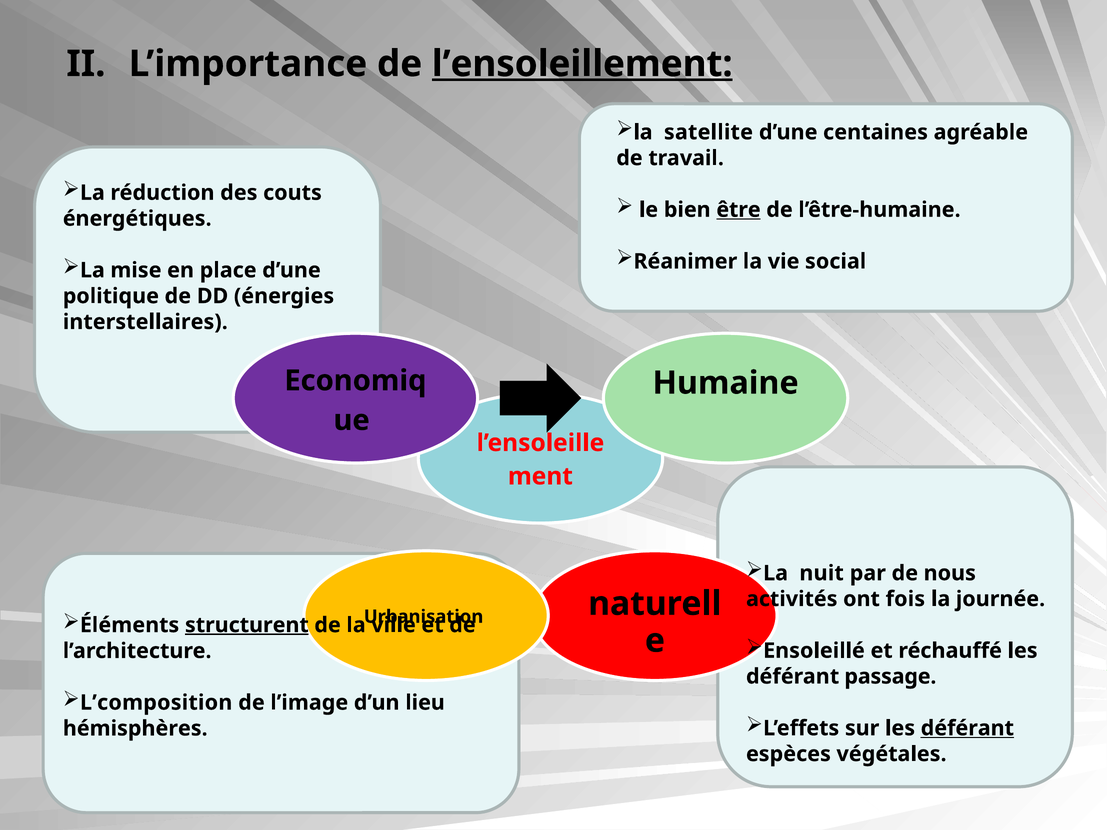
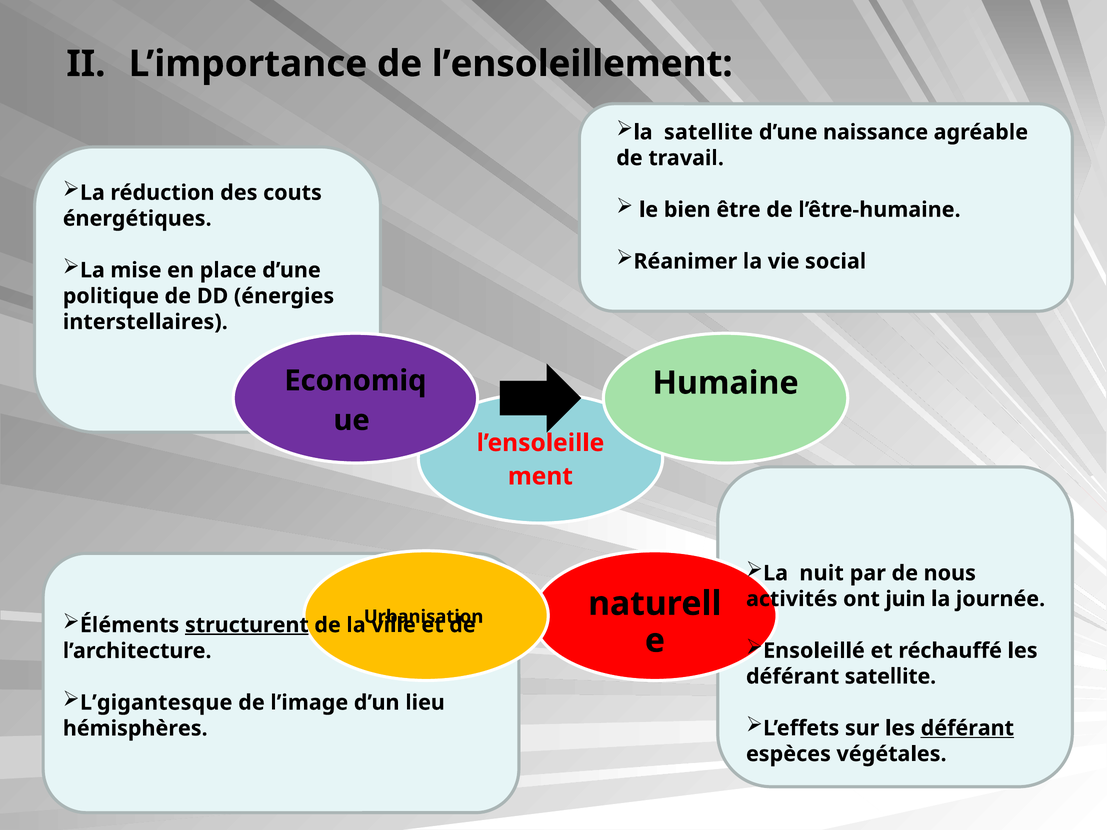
l’ensoleillement underline: present -> none (582, 64)
centaines: centaines -> naissance (876, 132)
être underline: present -> none (738, 210)
fois: fois -> juin (906, 599)
déférant passage: passage -> satellite (890, 677)
L’composition: L’composition -> L’gigantesque (156, 703)
